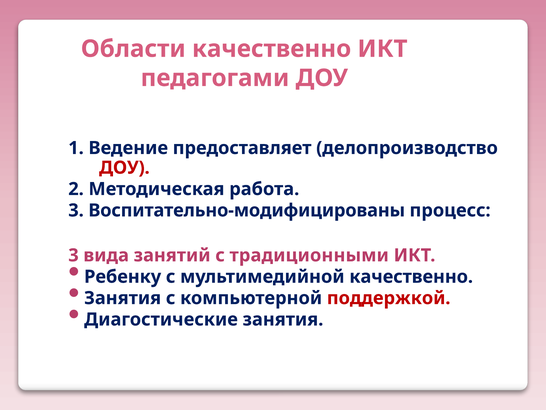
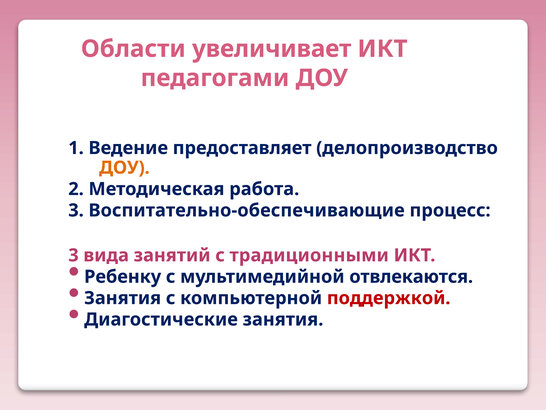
Области качественно: качественно -> увеличивает (272, 49)
ДОУ colour: red -> orange (124, 167)
Воспитательно-модифицированы: Воспитательно-модифицированы -> Воспитательно-обеспечивающие (247, 210)
мультимедийной качественно: качественно -> отвлекаются (411, 276)
